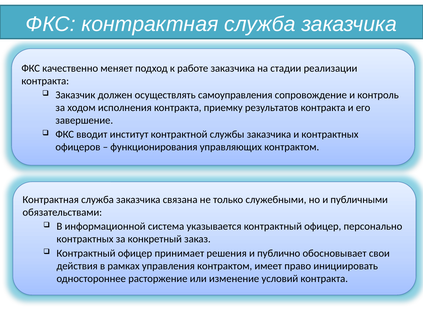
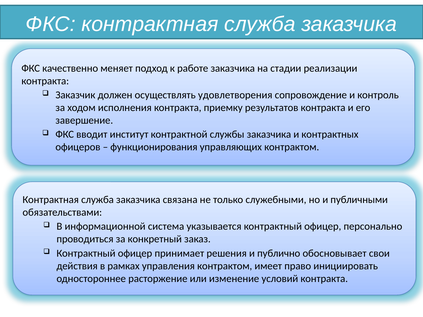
самоуправления: самоуправления -> удовлетворения (235, 95)
контрактных: контрактных -> проводиться (85, 239)
